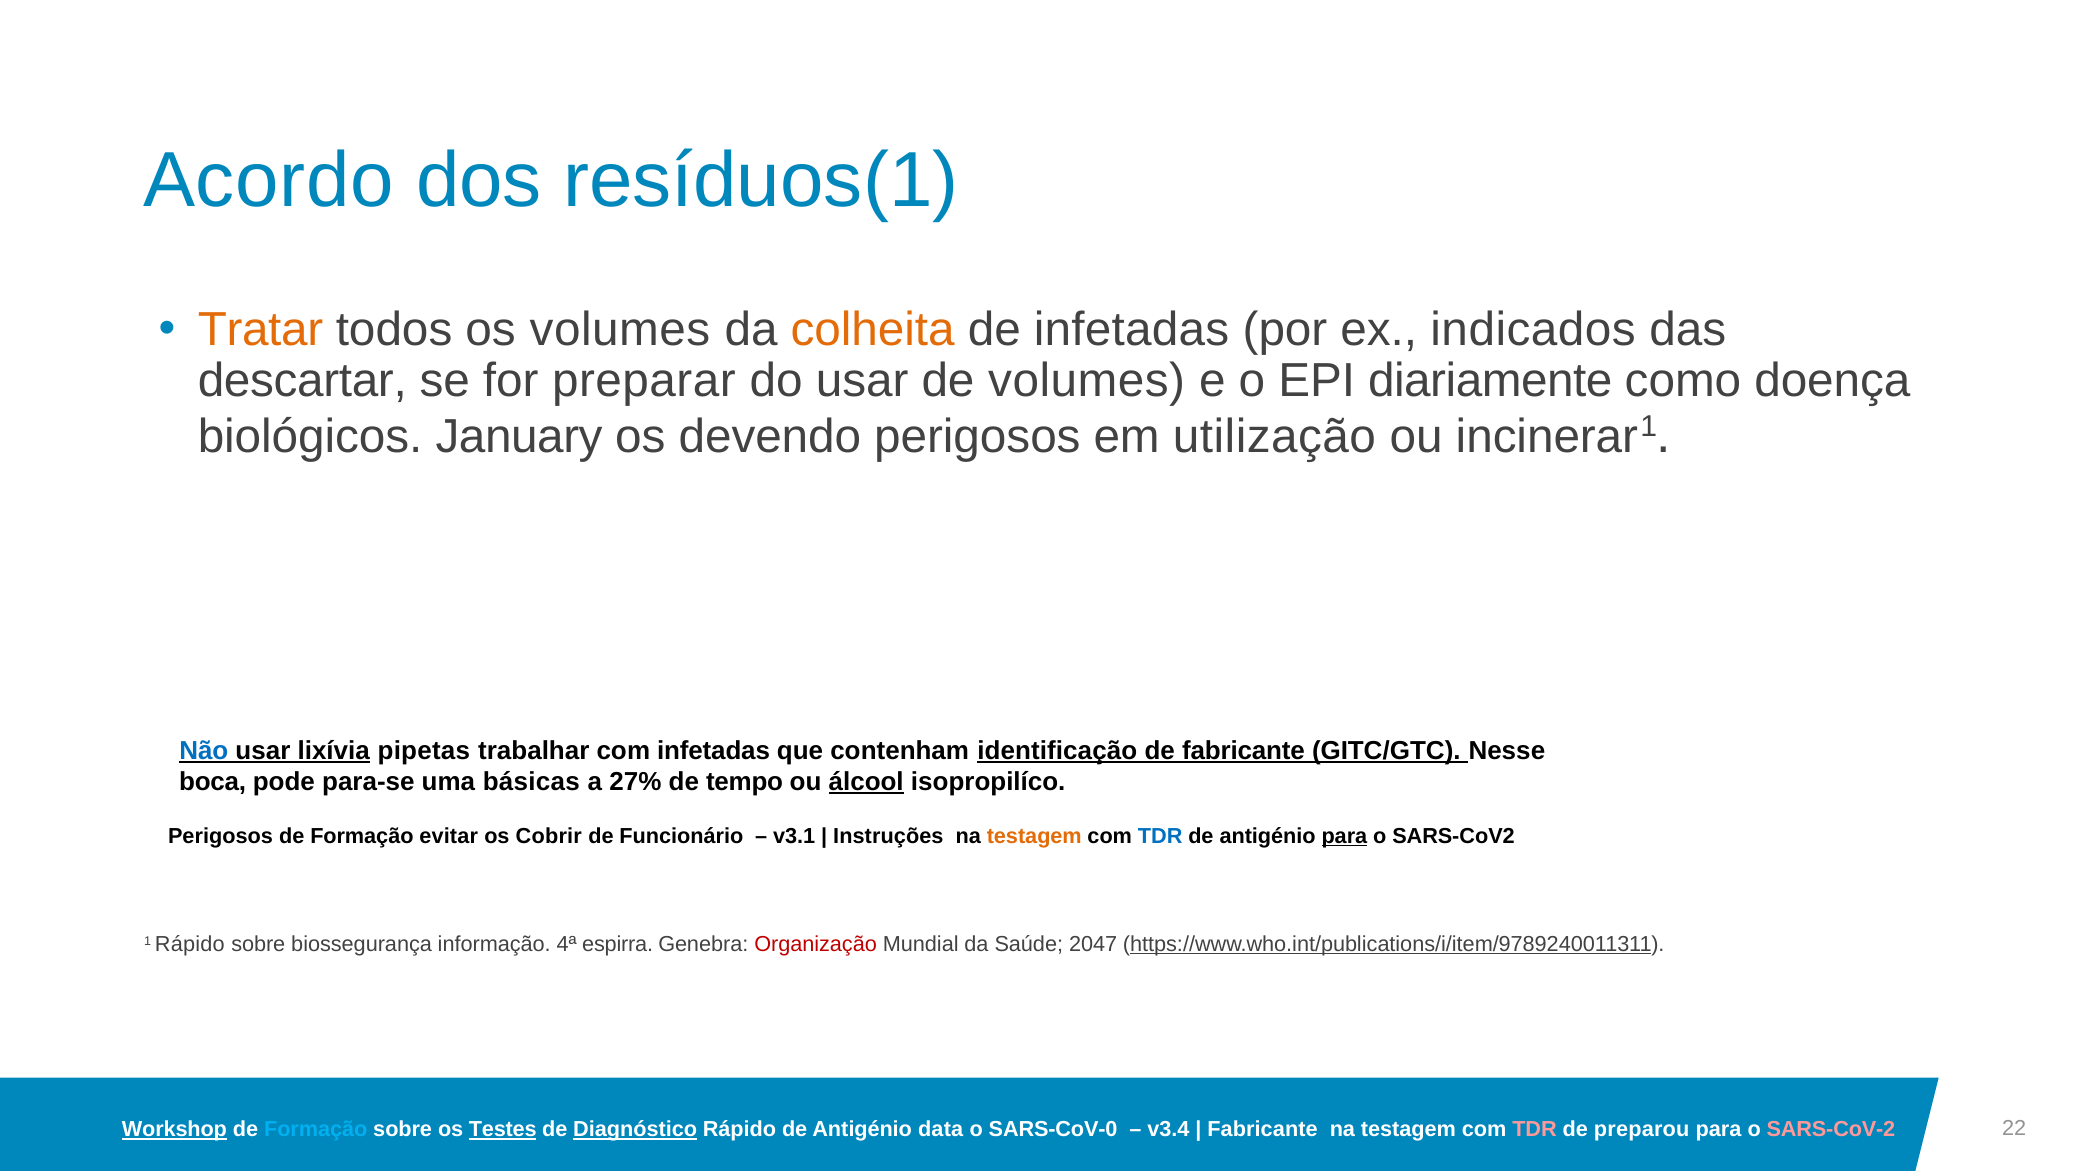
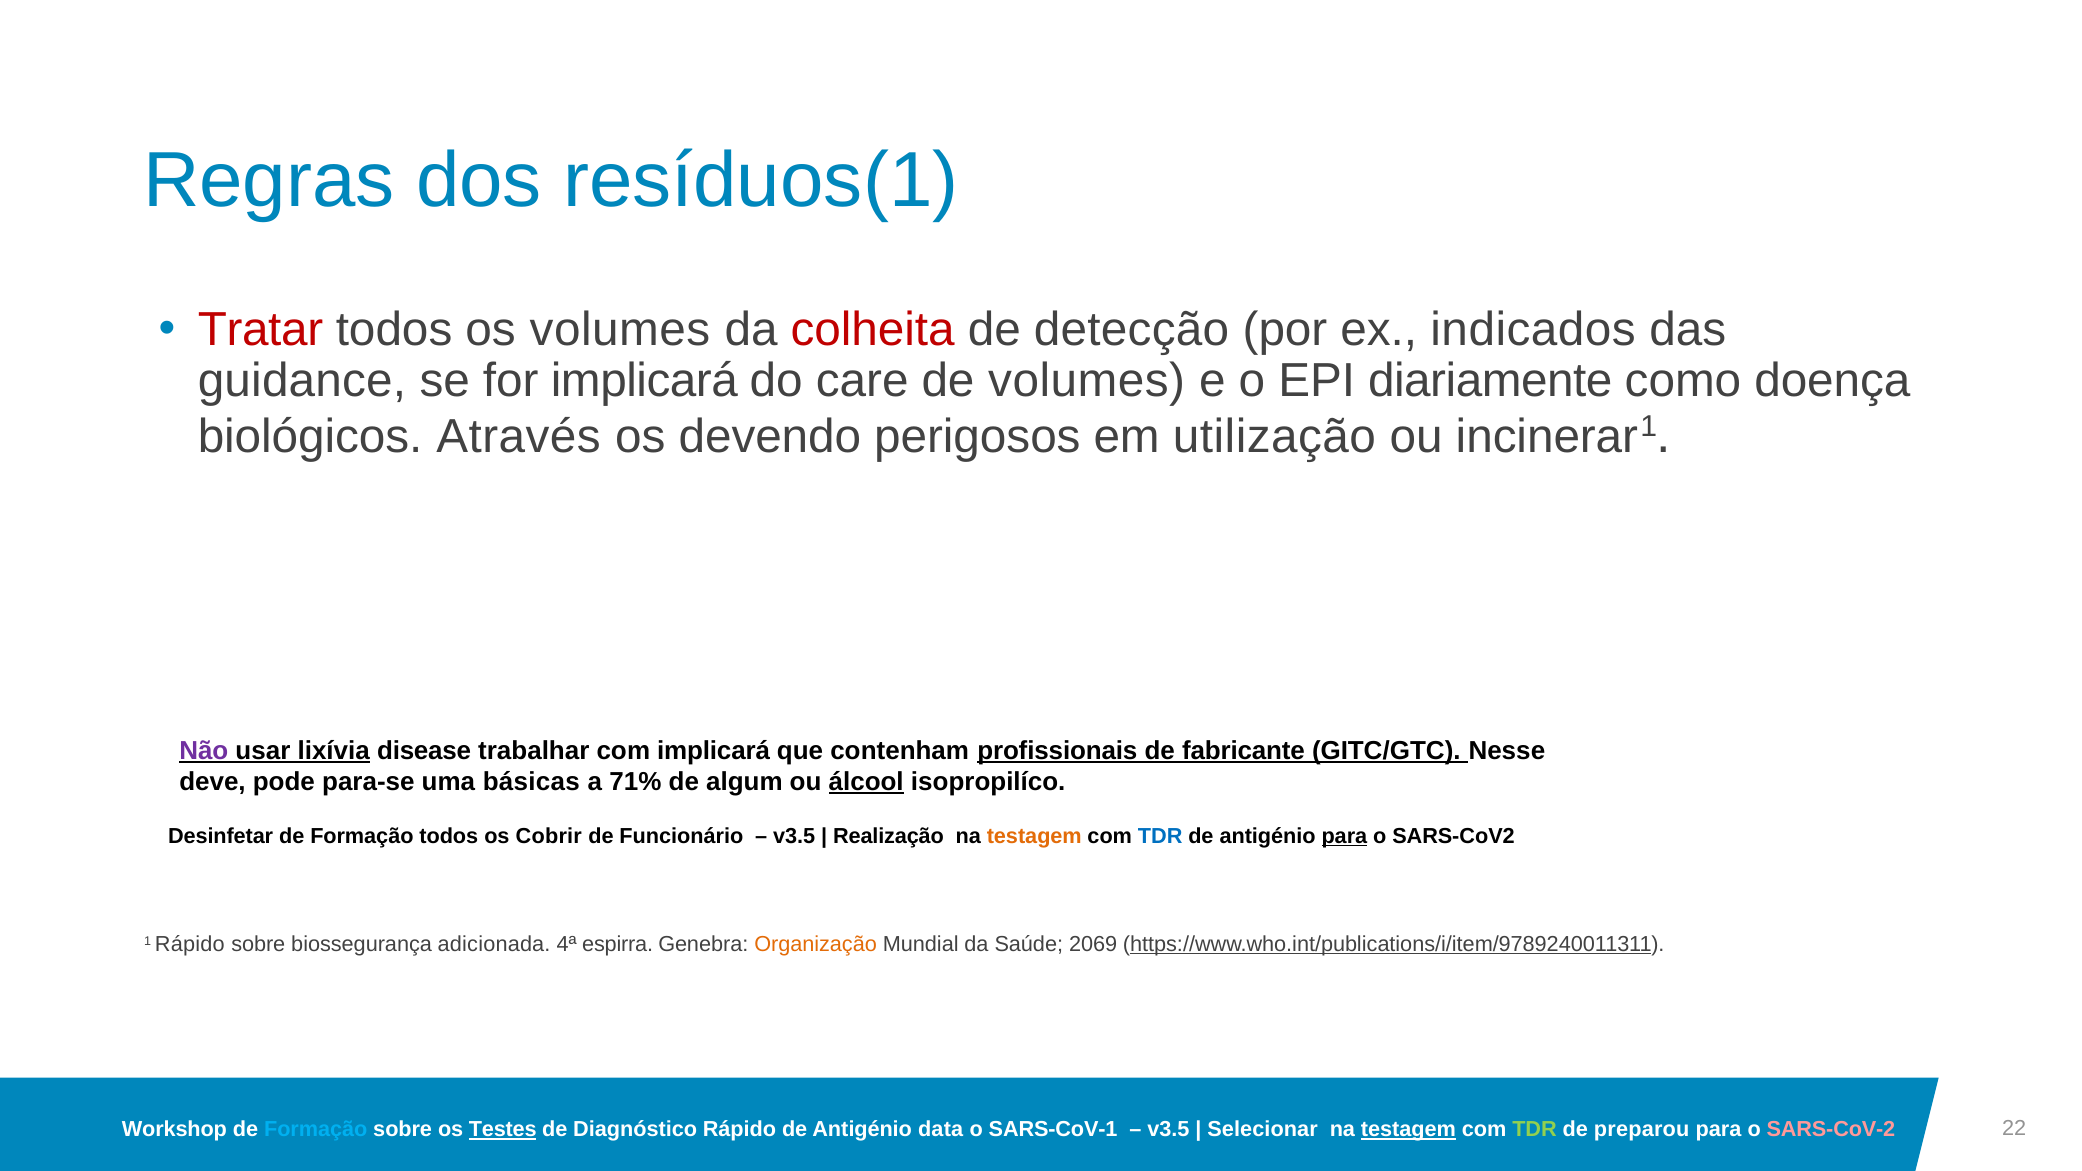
Acordo: Acordo -> Regras (269, 181)
Tratar colour: orange -> red (260, 330)
colheita colour: orange -> red (873, 330)
de infetadas: infetadas -> detecção (1132, 330)
descartar: descartar -> guidance (302, 381)
for preparar: preparar -> implicará (644, 381)
do usar: usar -> care (862, 381)
January: January -> Através (519, 437)
Não colour: blue -> purple (204, 751)
pipetas: pipetas -> disease (424, 751)
com infetadas: infetadas -> implicará (714, 751)
identificação: identificação -> profissionais (1057, 751)
boca: boca -> deve (213, 782)
27%: 27% -> 71% (635, 782)
tempo: tempo -> algum (744, 782)
Perigosos: Perigosos -> Desinfetar (221, 836)
Formação evitar: evitar -> todos (449, 836)
v3.1: v3.1 -> v3.5 (794, 836)
Instruções: Instruções -> Realização (888, 836)
informação: informação -> adicionada (494, 944)
Organização colour: red -> orange (816, 944)
2047: 2047 -> 2069 (1093, 944)
Workshop underline: present -> none (174, 1130)
Diagnóstico underline: present -> none (635, 1130)
SARS-CoV-0: SARS-CoV-0 -> SARS-CoV-1 (1053, 1130)
v3.4: v3.4 -> v3.5 (1168, 1130)
Fabricante: Fabricante -> Selecionar (1263, 1130)
testagem underline: none -> present (1408, 1130)
TDR colour: pink -> light green (1535, 1130)
